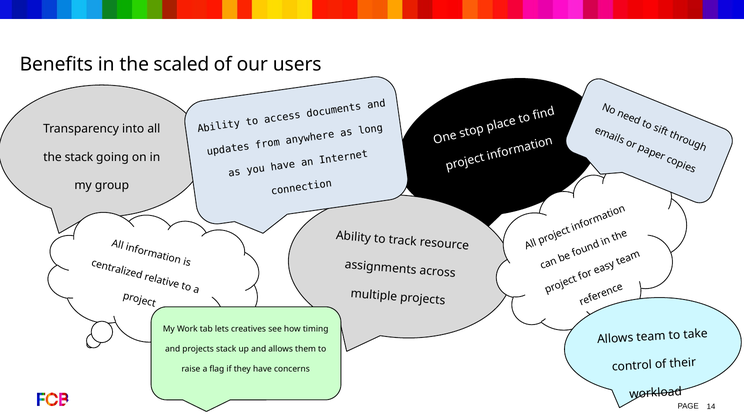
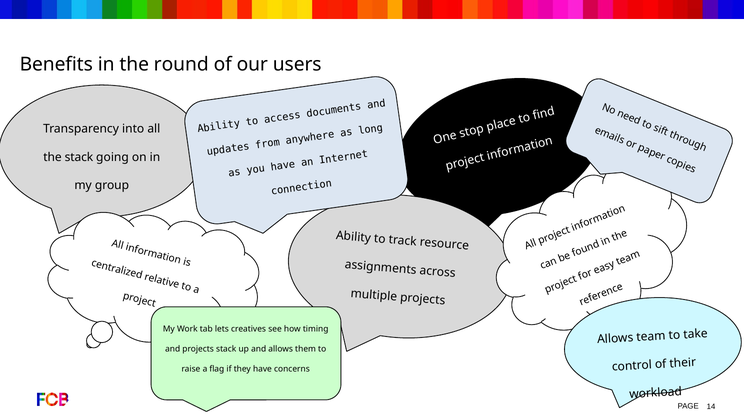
scaled: scaled -> round (181, 64)
